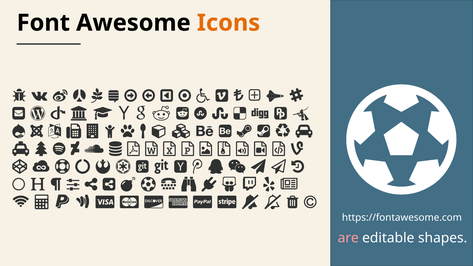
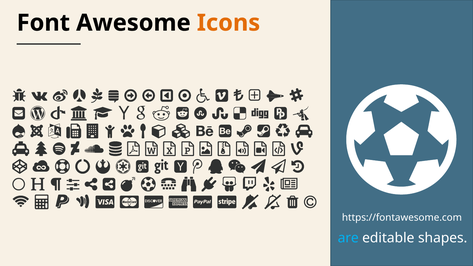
are colour: pink -> light blue (348, 238)
